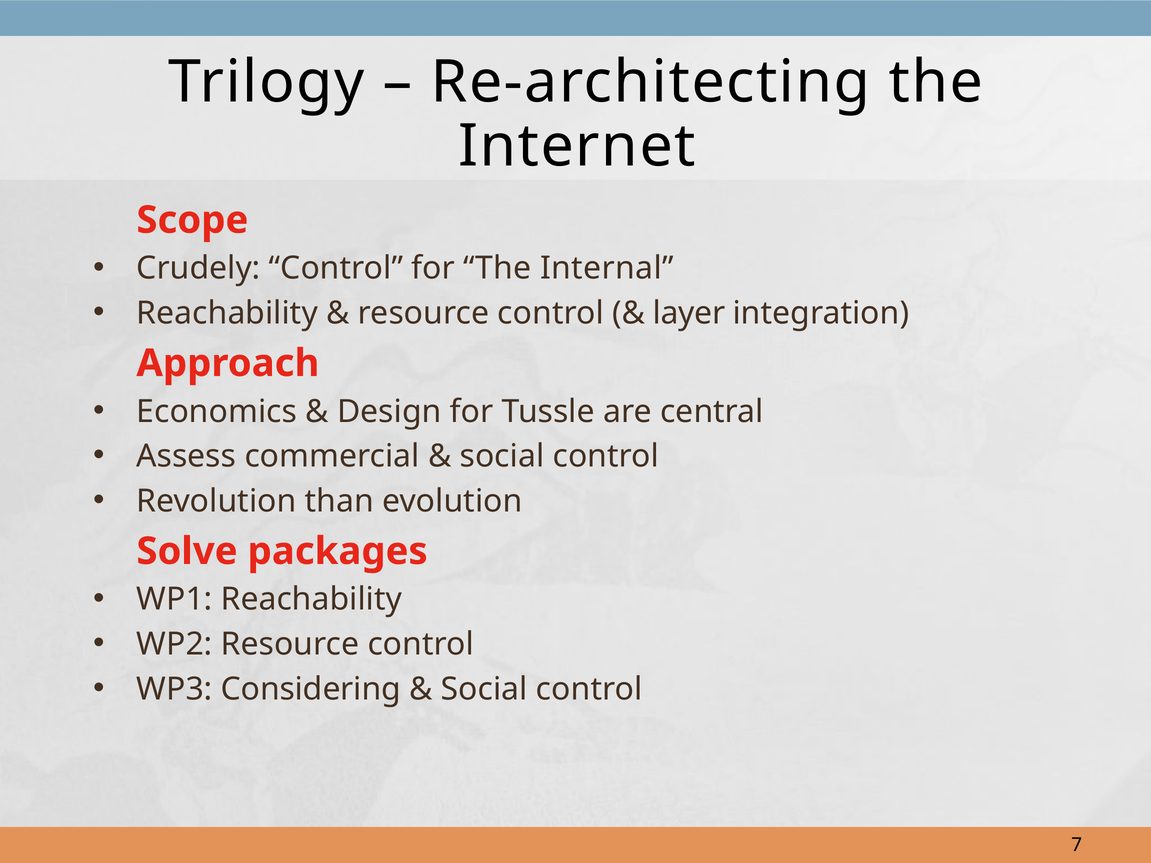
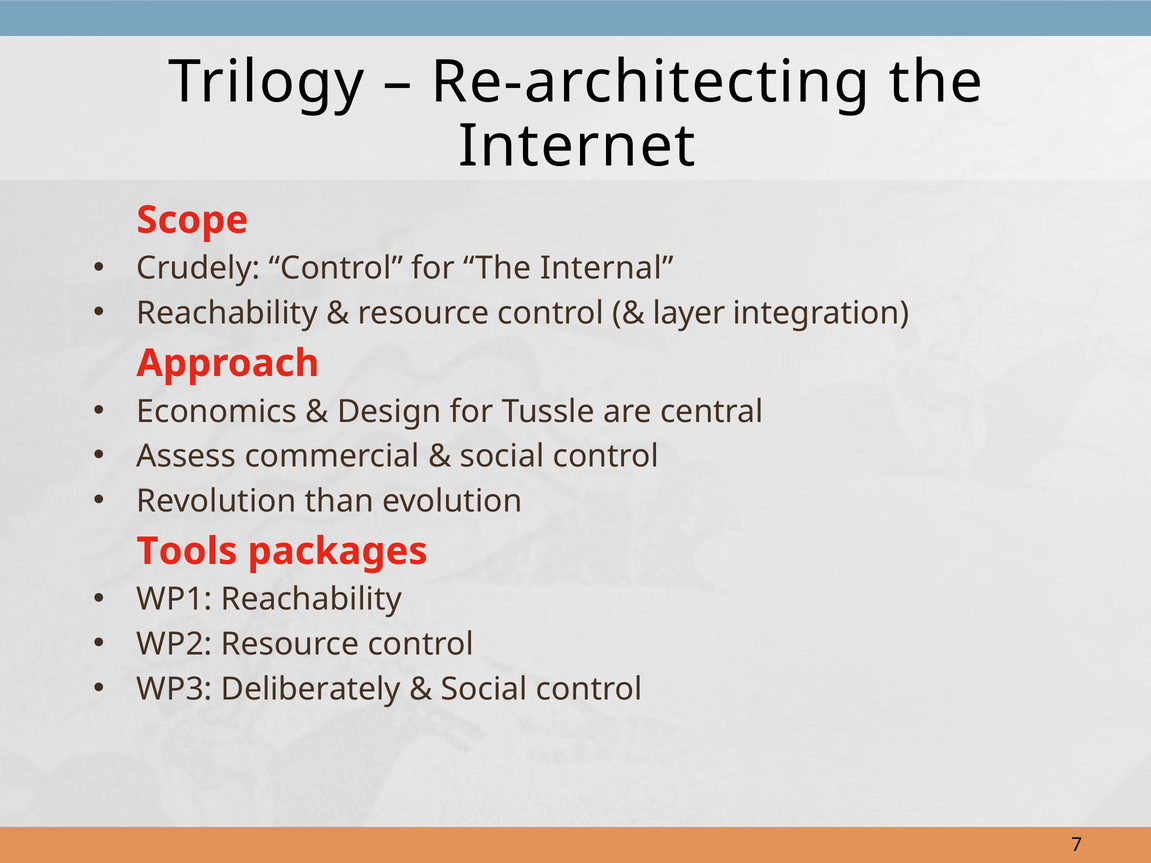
Solve: Solve -> Tools (187, 551)
Considering: Considering -> Deliberately (311, 689)
